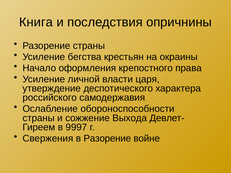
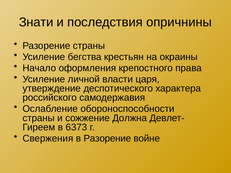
Книга: Книга -> Знати (36, 22)
Выхода: Выхода -> Должна (130, 118)
9997: 9997 -> 6373 (76, 127)
